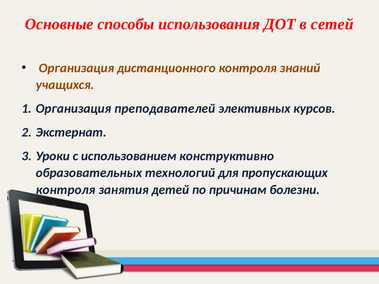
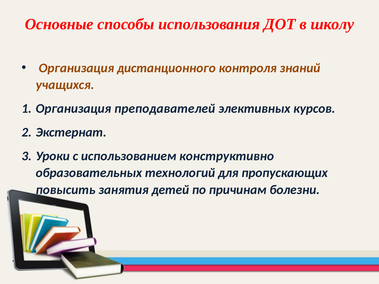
сетей: сетей -> школу (332, 24)
контроля: контроля -> повысить (66, 190)
